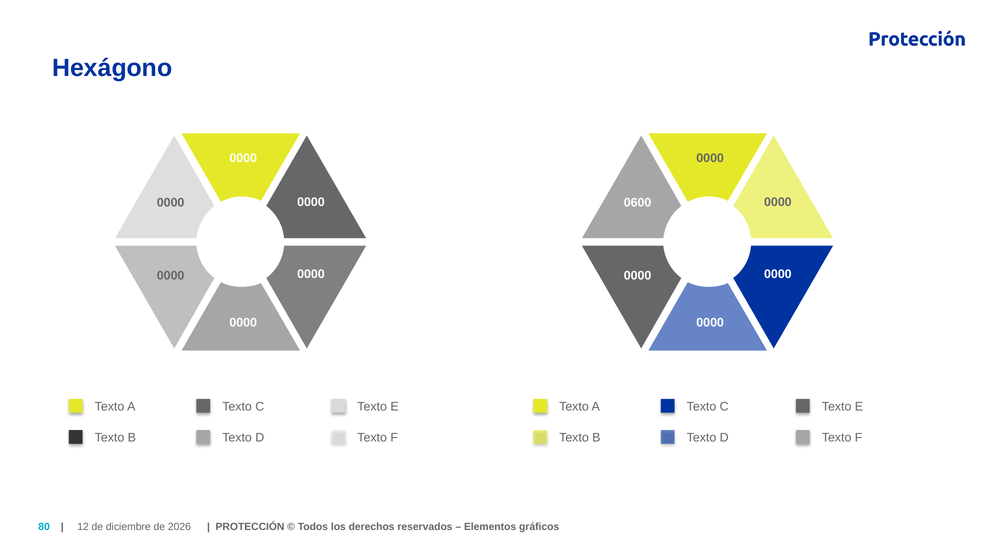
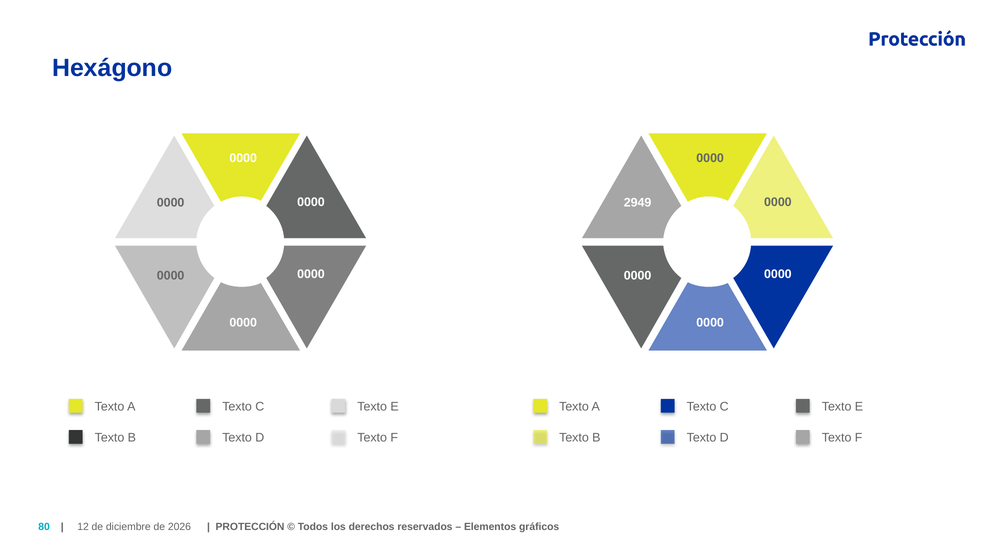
0600: 0600 -> 2949 (638, 203)
